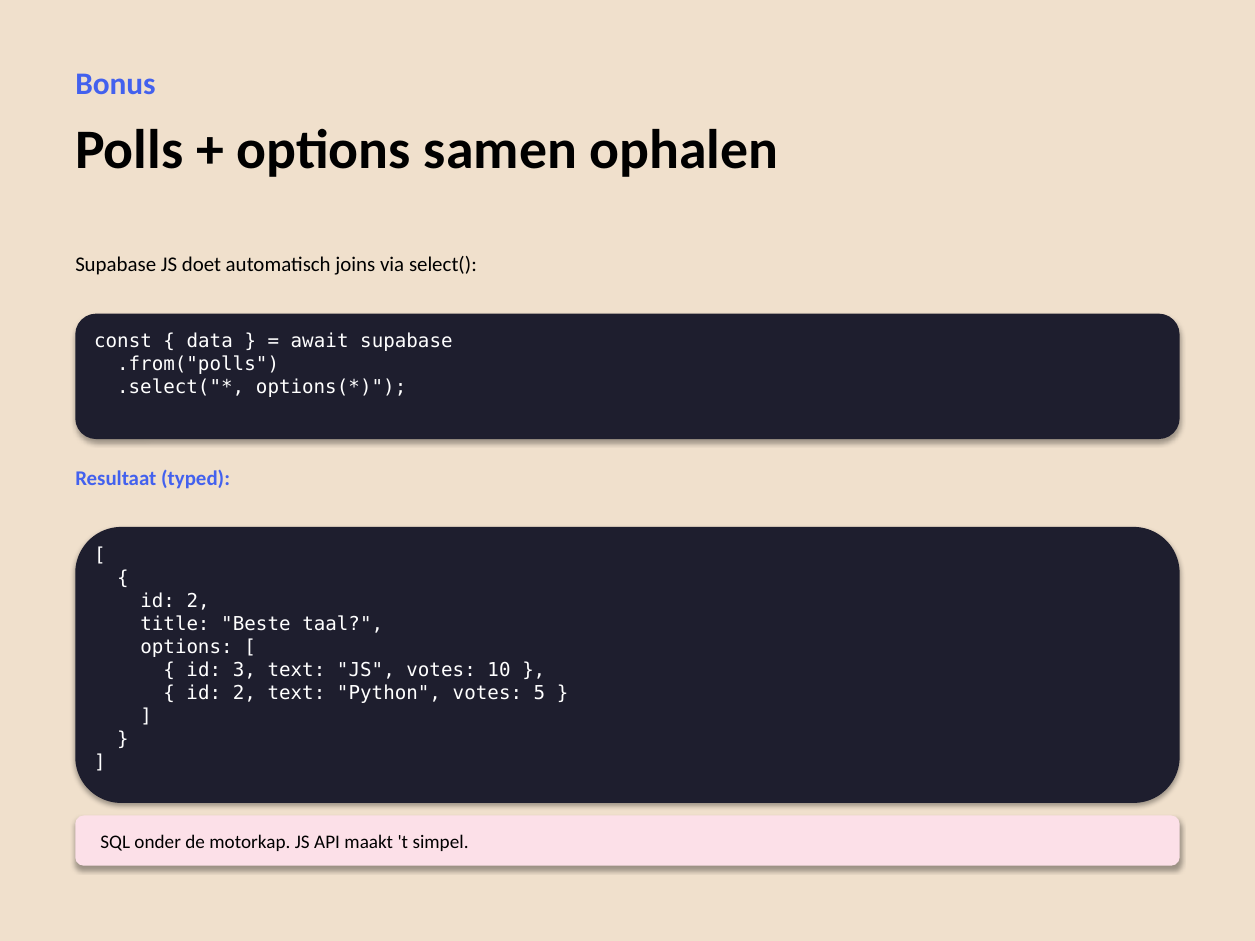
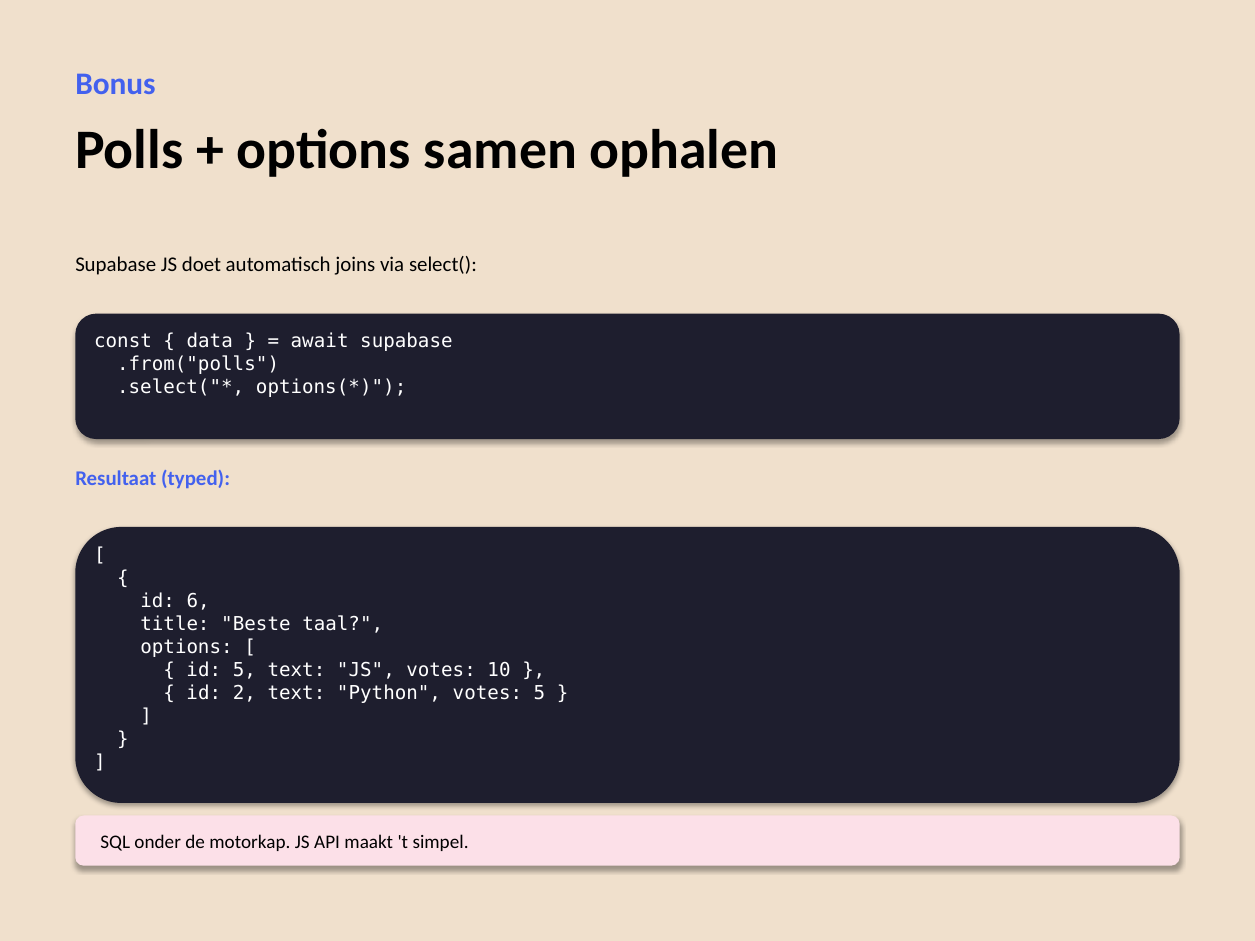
2: 2 -> 6 (198, 601)
id 3: 3 -> 5 (244, 670)
